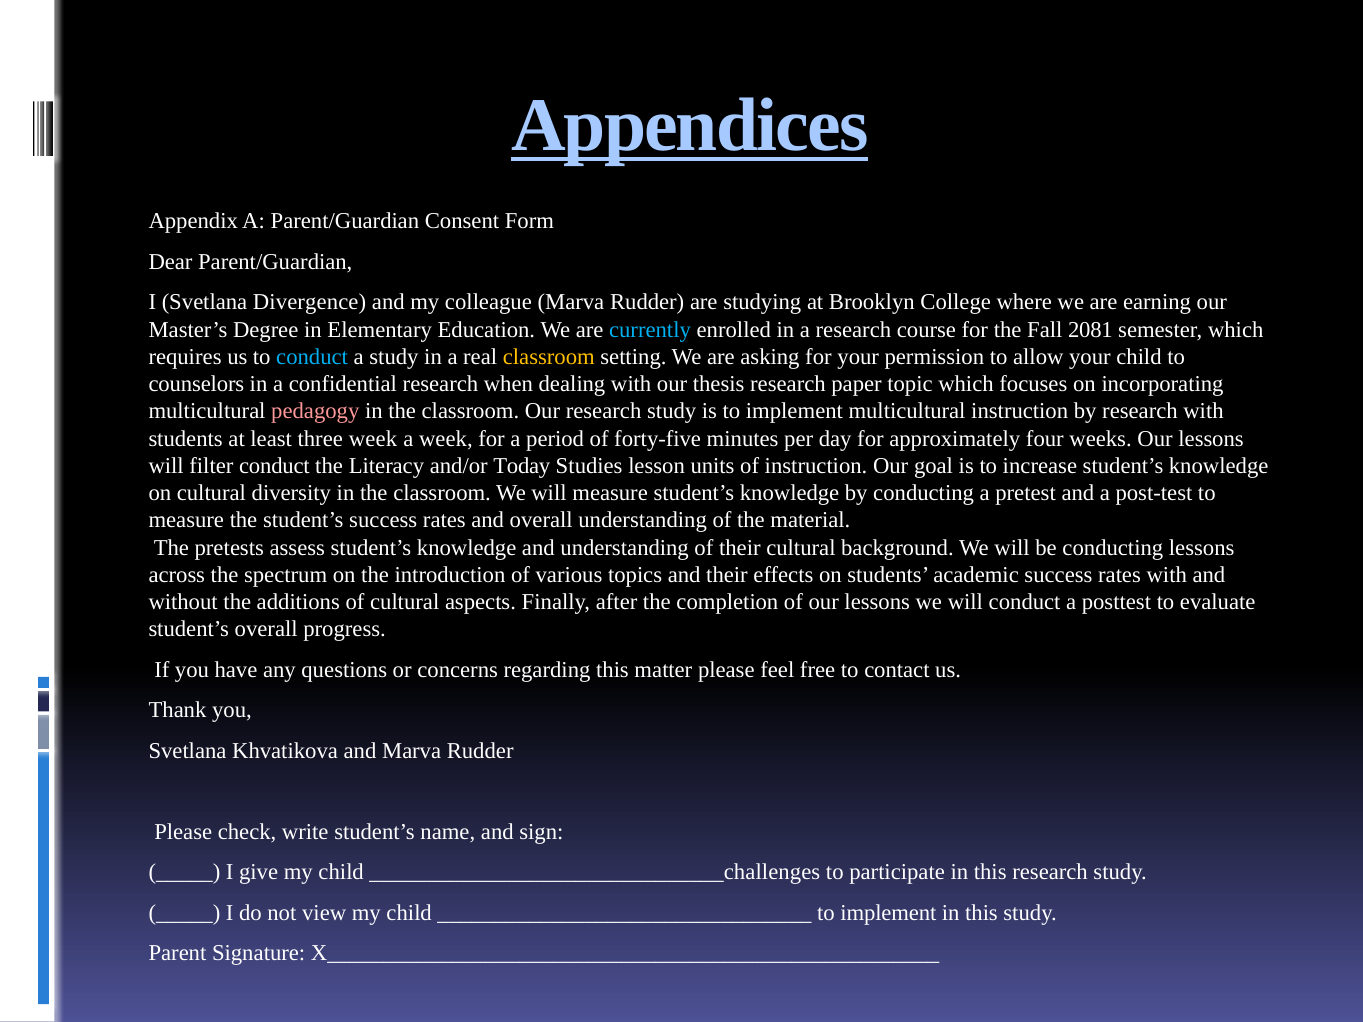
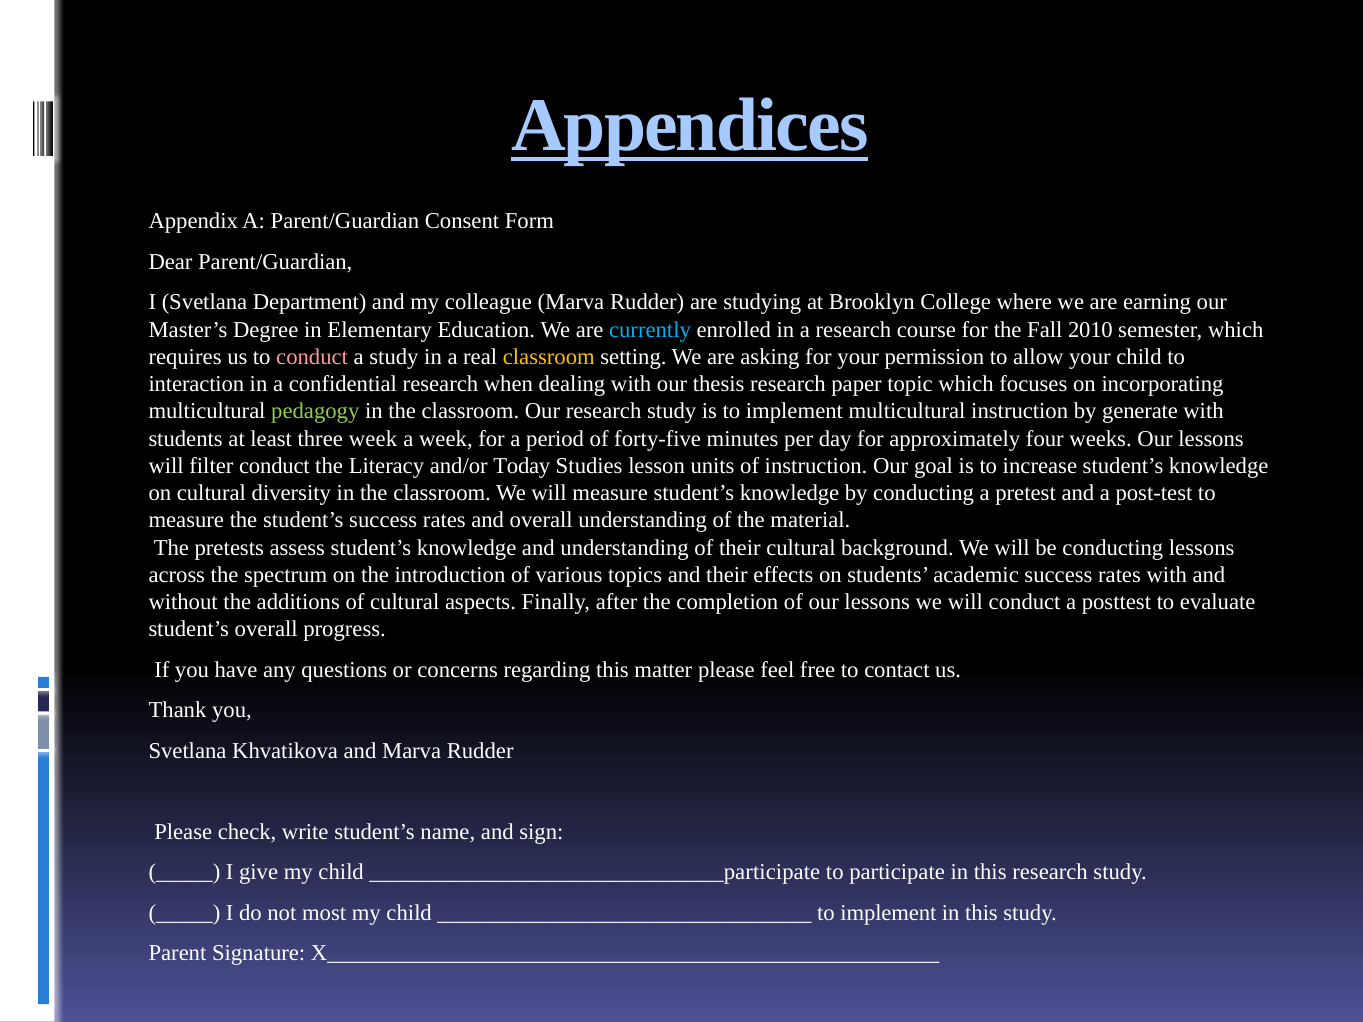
Divergence: Divergence -> Department (310, 302)
2081: 2081 -> 2010 (1090, 330)
conduct colour: light blue -> pink (312, 357)
counselors: counselors -> interaction (196, 384)
pedagogy colour: pink -> light green (315, 411)
by research: research -> generate (1140, 411)
_______________________________challenges: _______________________________challenges -> _______________________________participate (595, 873)
view: view -> most (324, 913)
